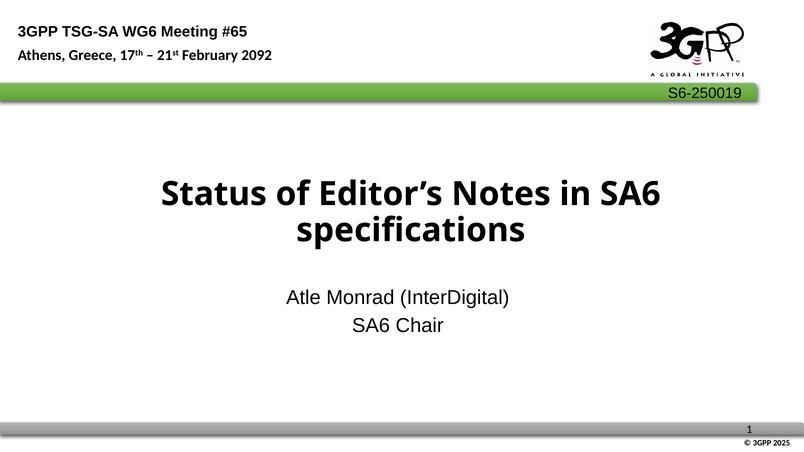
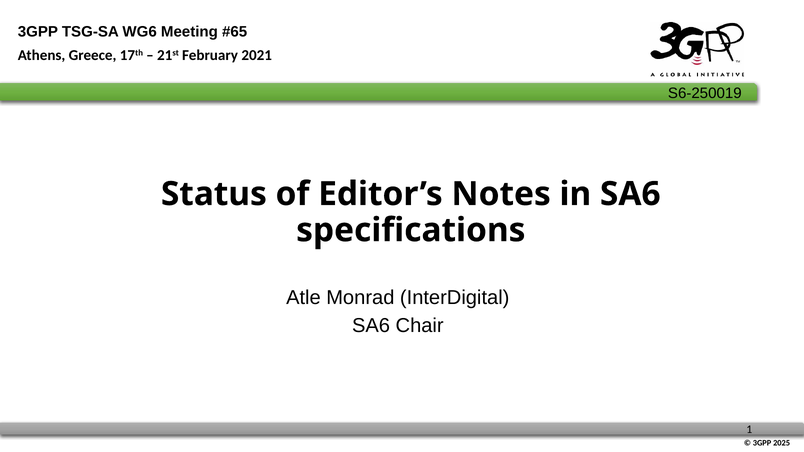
2092: 2092 -> 2021 (257, 55)
